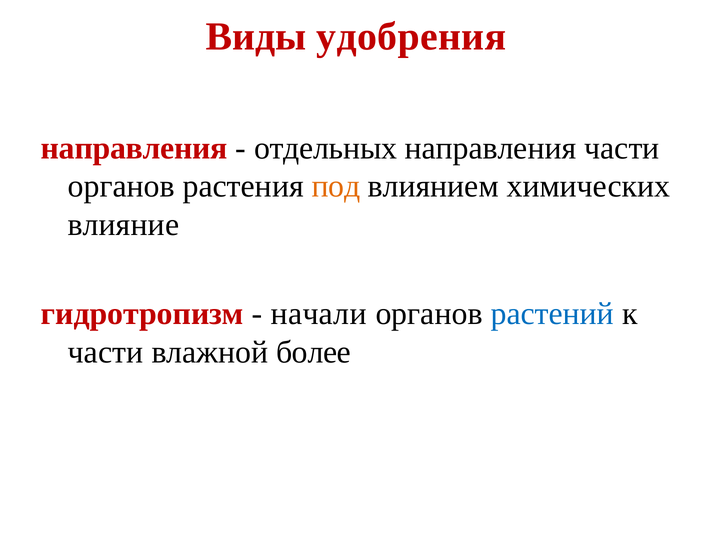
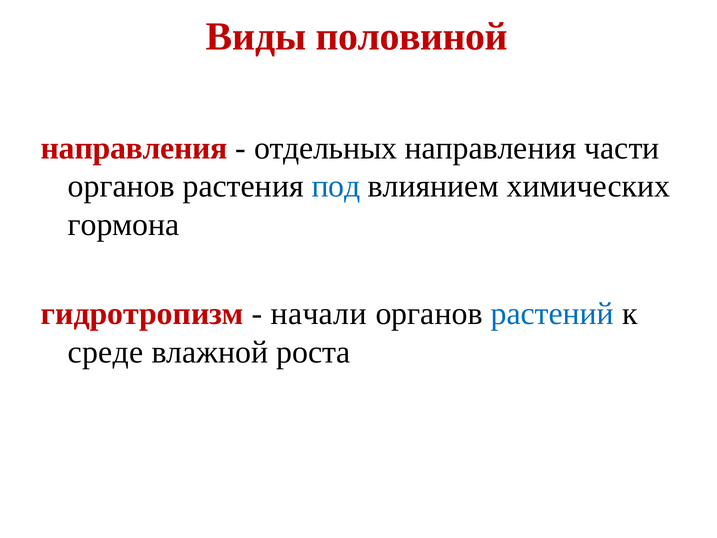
удобрения: удобрения -> половиной (412, 36)
под colour: orange -> blue (336, 186)
влияние: влияние -> гормона (124, 224)
части: части -> среде (105, 352)
более: более -> роста (313, 352)
